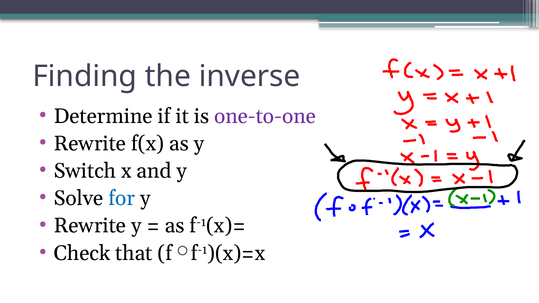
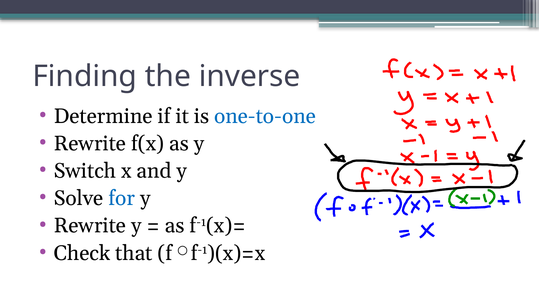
one-to-one colour: purple -> blue (265, 116)
